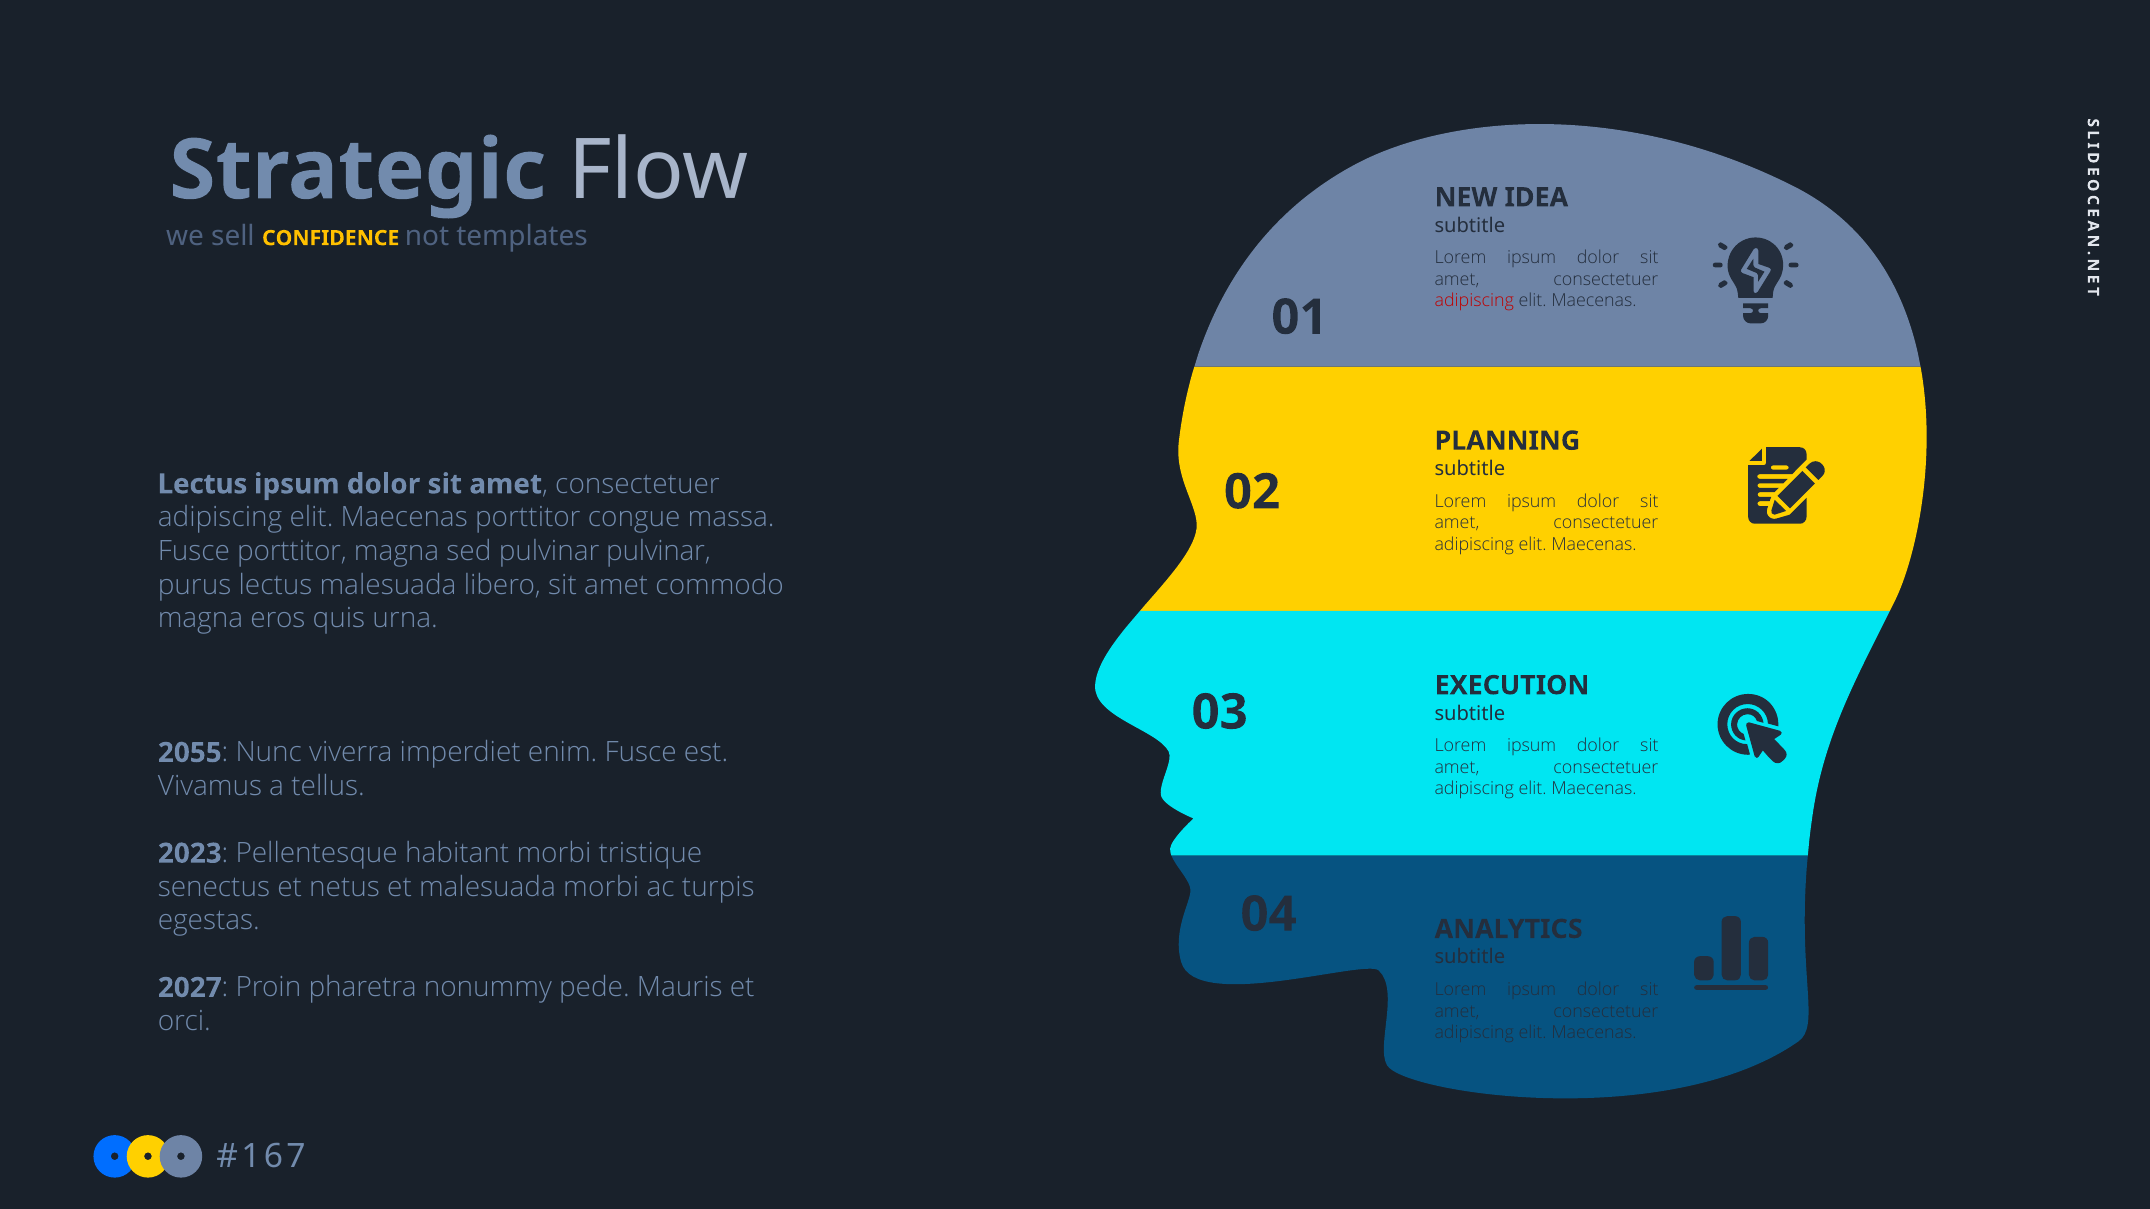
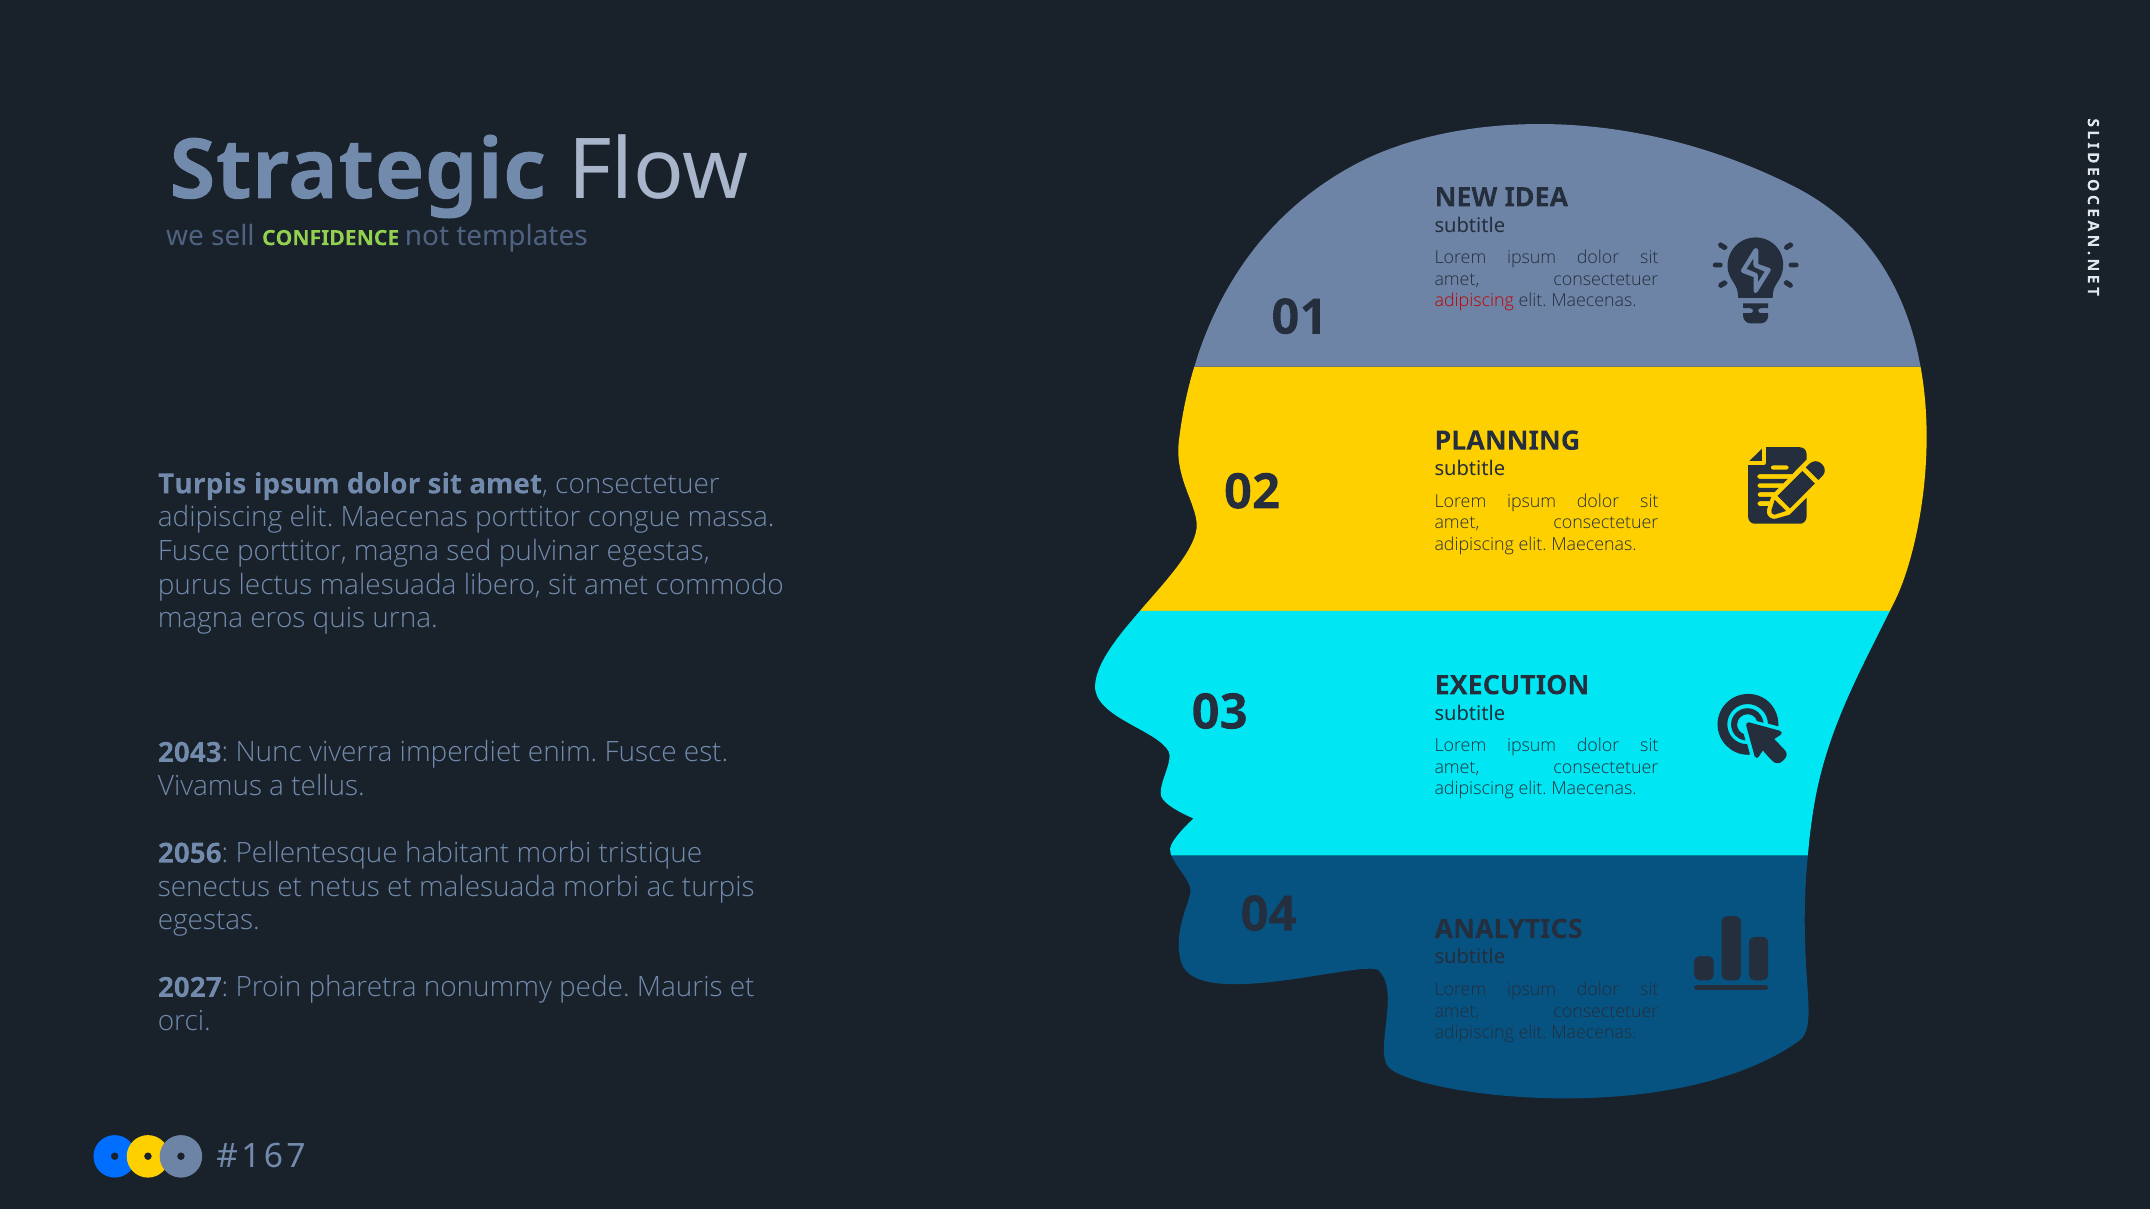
CONFIDENCE colour: yellow -> light green (331, 238)
Lectus: Lectus -> Turpis (202, 484)
pulvinar pulvinar: pulvinar -> egestas (658, 551)
2055: 2055 -> 2043 (190, 753)
2023: 2023 -> 2056 (190, 854)
